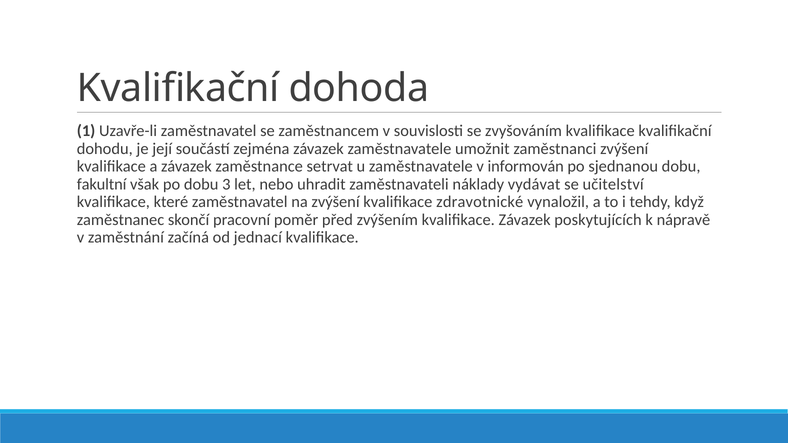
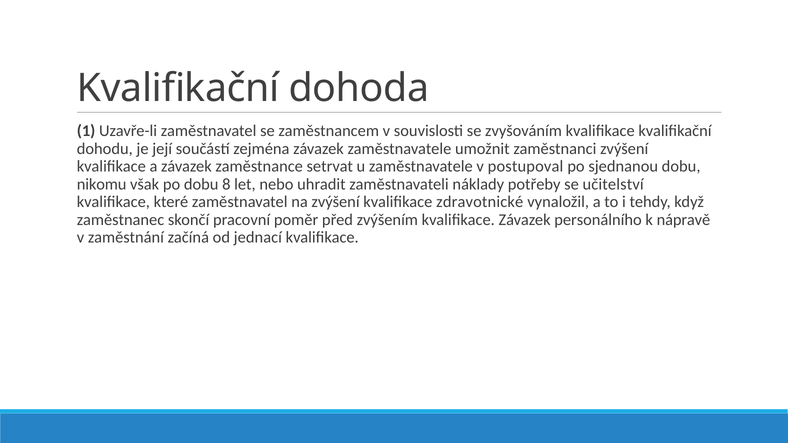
informován: informován -> postupoval (526, 167)
fakultní: fakultní -> nikomu (102, 184)
3: 3 -> 8 (226, 184)
vydávat: vydávat -> potřeby (534, 184)
poskytujících: poskytujících -> personálního (598, 220)
